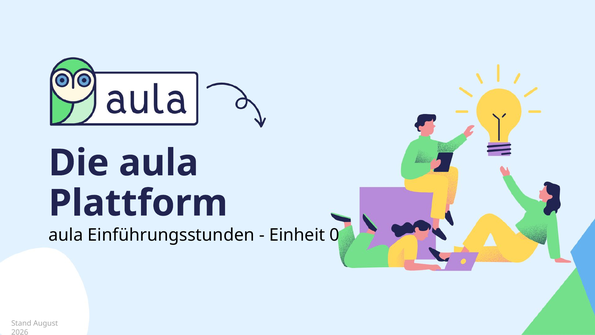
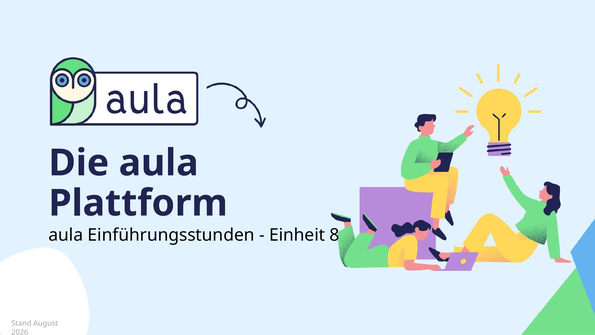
0: 0 -> 8 (335, 235)
